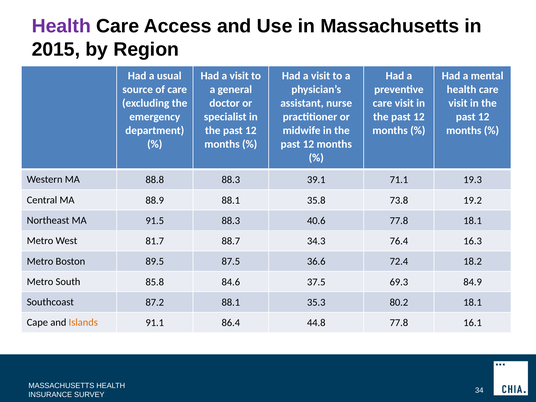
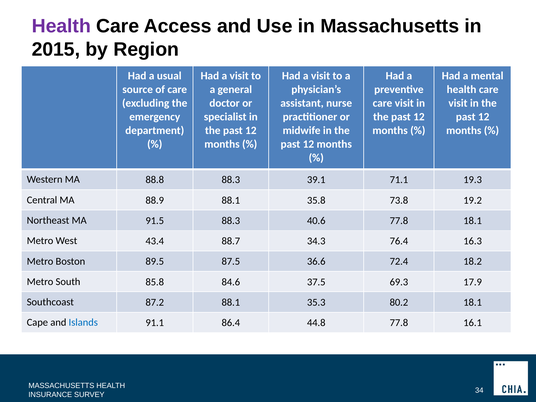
81.7: 81.7 -> 43.4 (155, 241)
84.9: 84.9 -> 17.9 (473, 282)
Islands colour: orange -> blue (83, 323)
